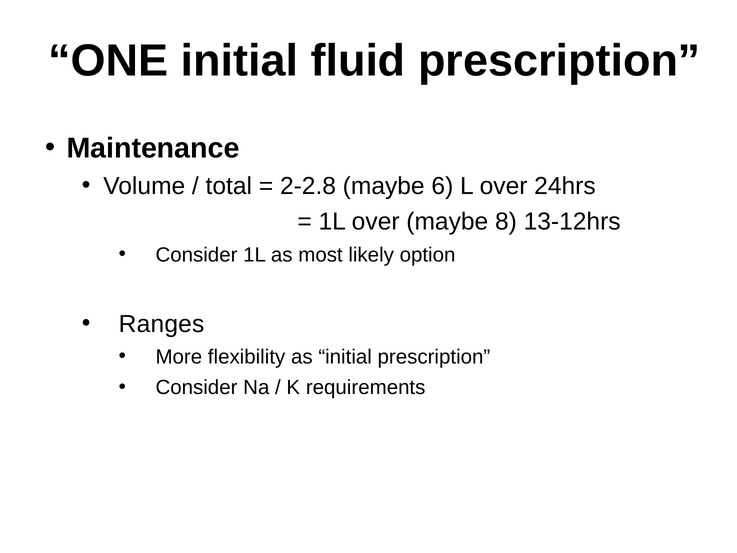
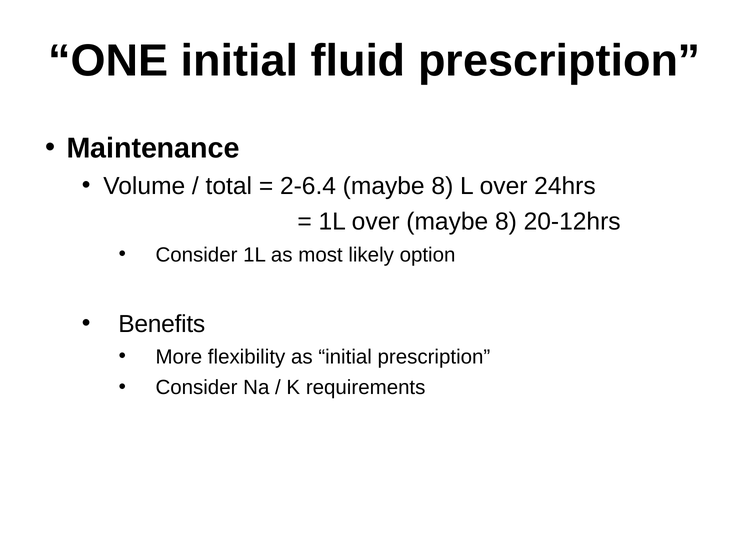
2-2.8: 2-2.8 -> 2-6.4 (308, 186)
6: 6 -> 8 (442, 186)
13-12hrs: 13-12hrs -> 20-12hrs (572, 222)
Ranges: Ranges -> Benefits (162, 324)
